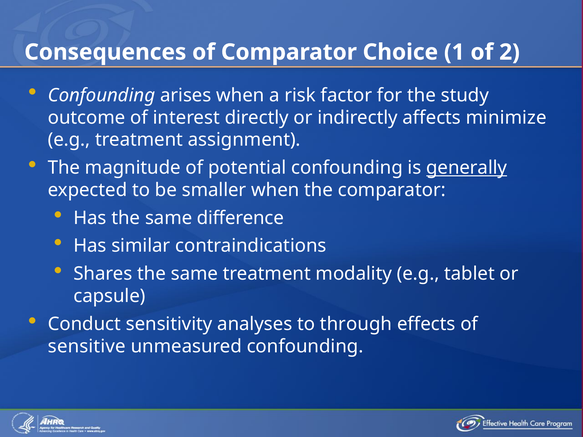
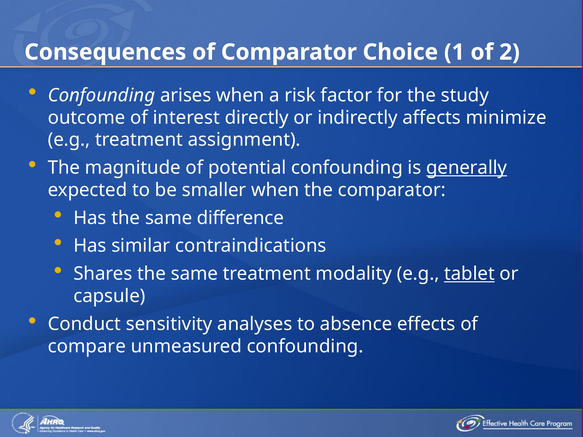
tablet underline: none -> present (469, 274)
through: through -> absence (356, 324)
sensitive: sensitive -> compare (87, 346)
